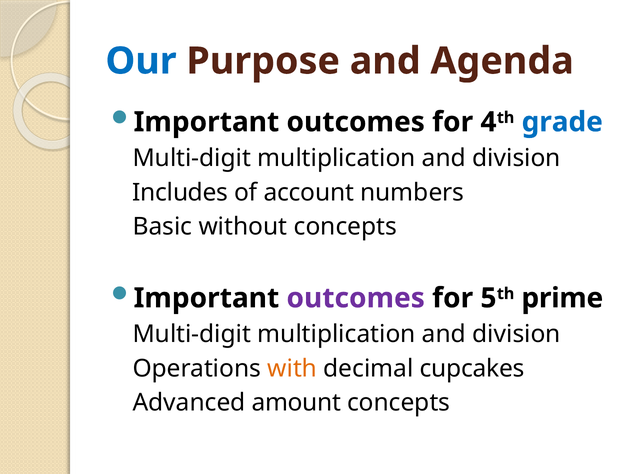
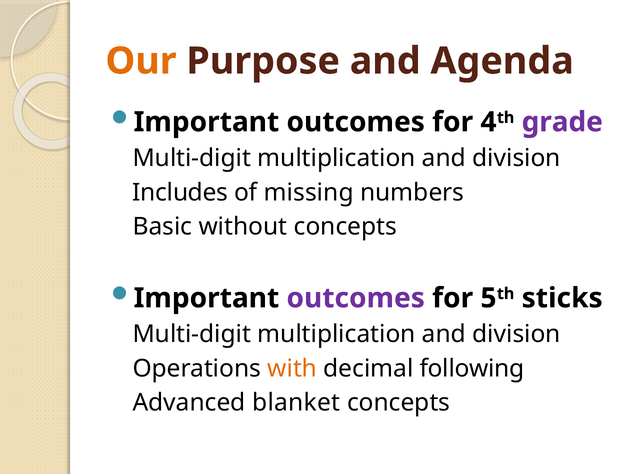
Our colour: blue -> orange (141, 61)
grade colour: blue -> purple (562, 122)
account: account -> missing (309, 192)
prime: prime -> sticks (562, 298)
cupcakes: cupcakes -> following (472, 368)
amount: amount -> blanket (296, 403)
